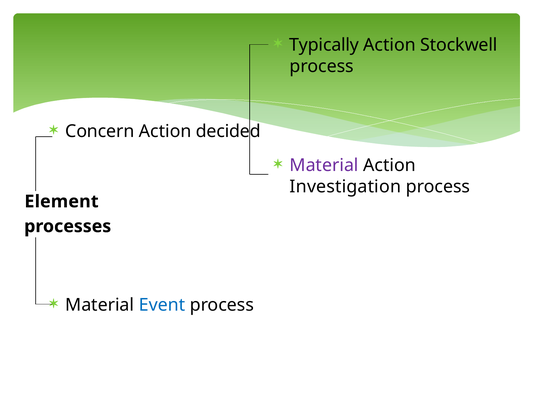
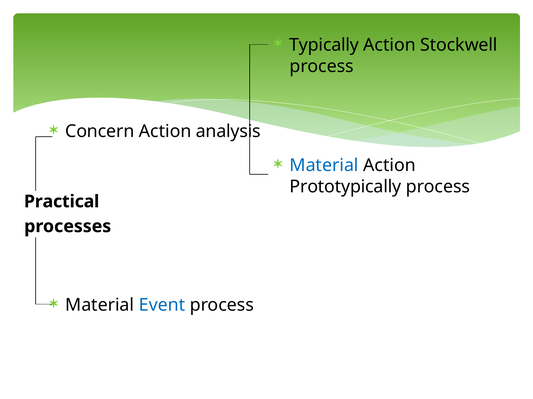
decided: decided -> analysis (228, 132)
Material colour: purple -> blue (324, 166)
Investigation: Investigation -> Prototypically (345, 187)
Element: Element -> Practical (62, 202)
